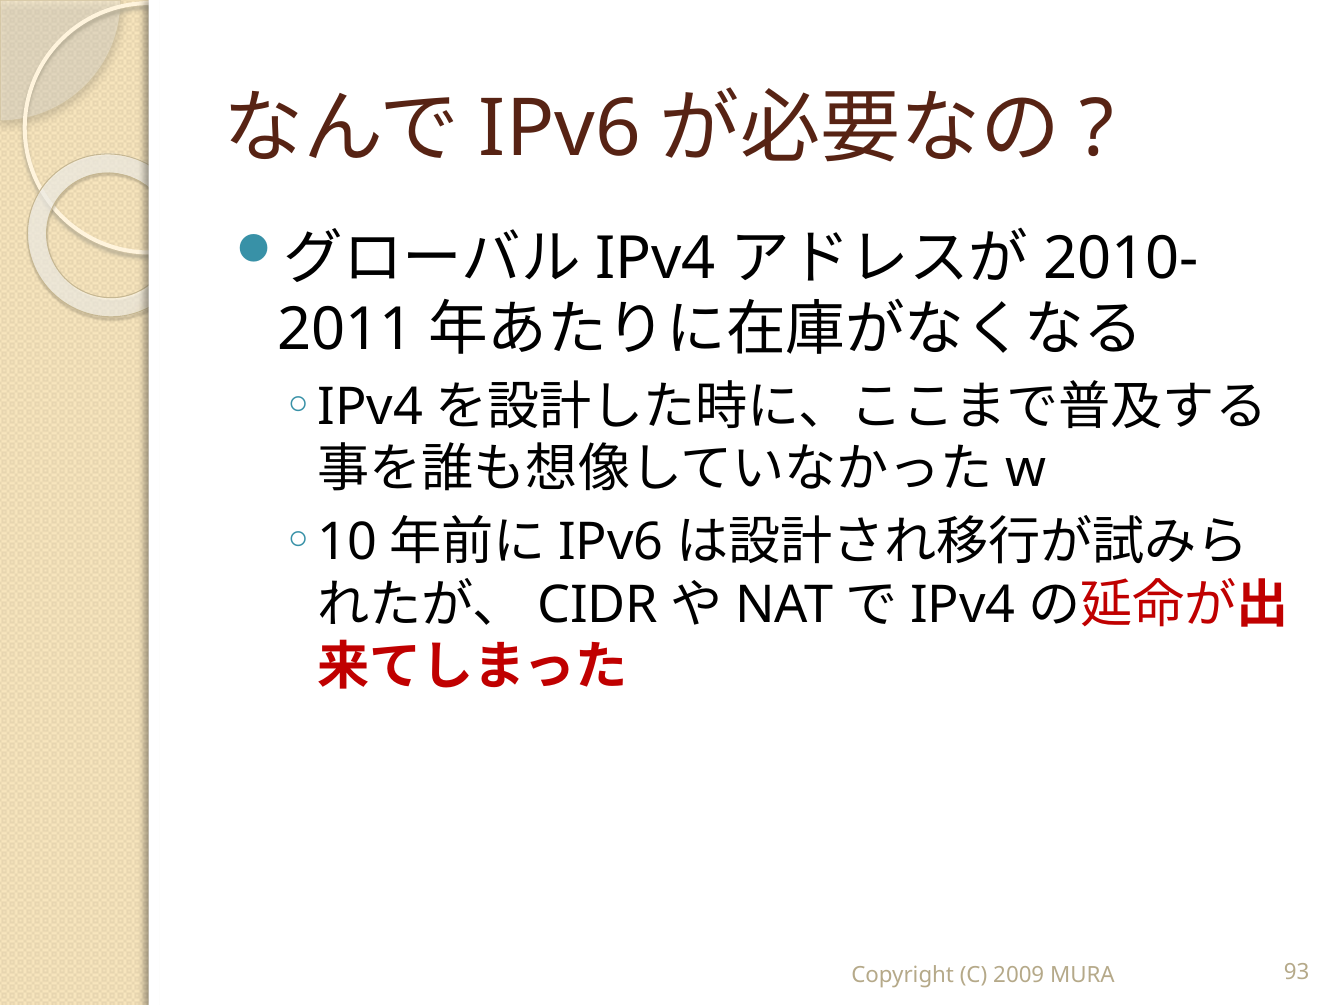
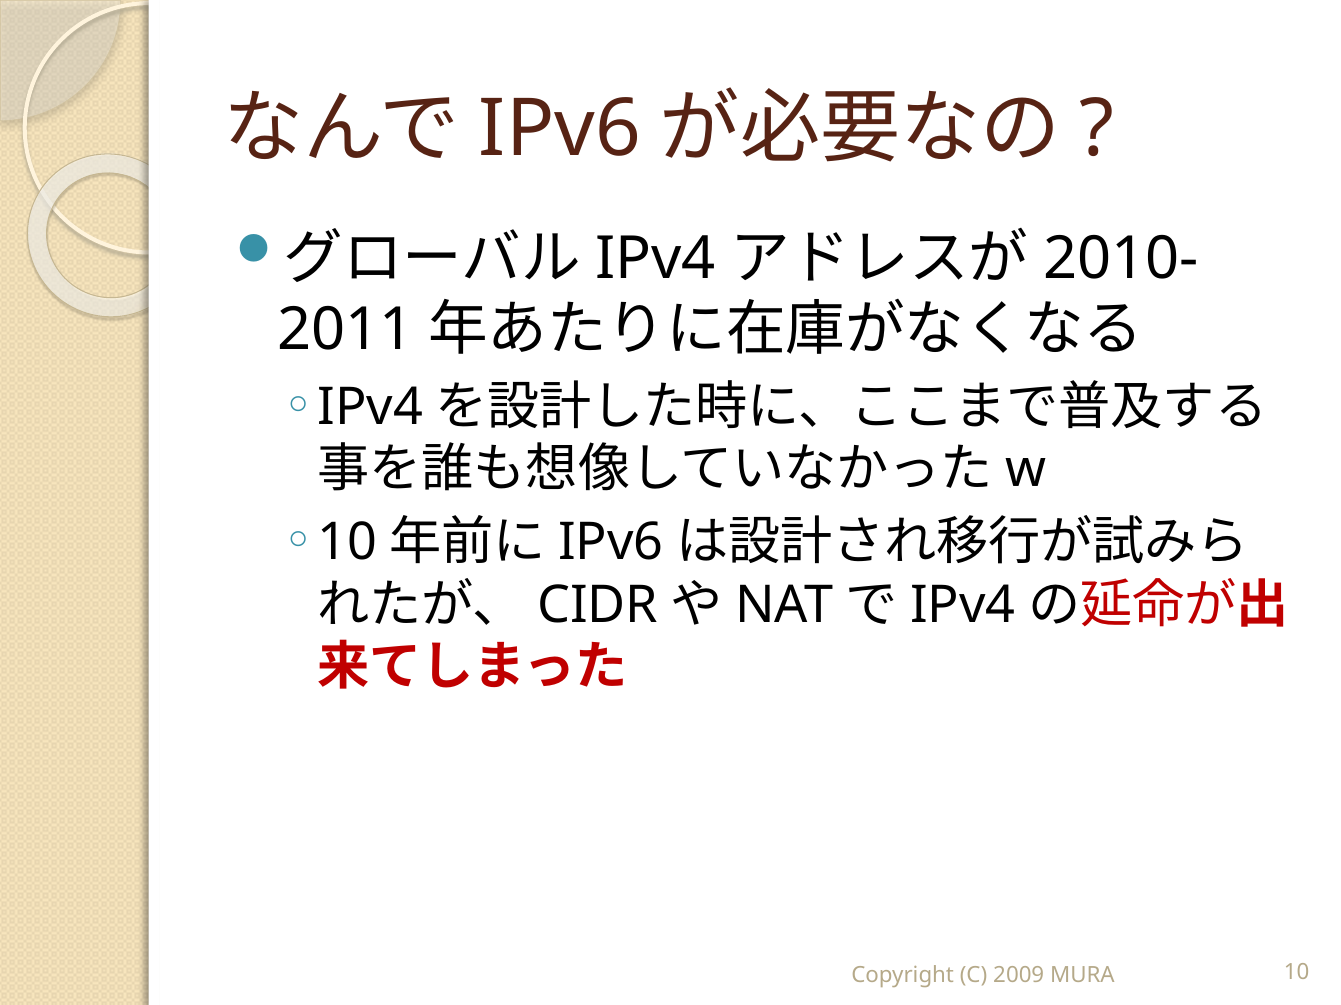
MURA 93: 93 -> 10 (1297, 972)
